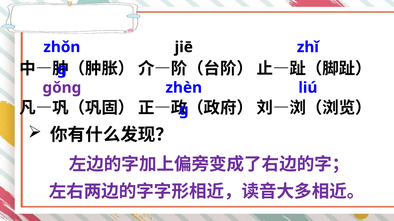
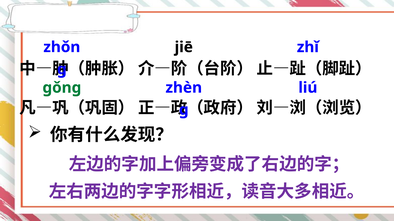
ɡǒnɡ colour: purple -> green (62, 88)
